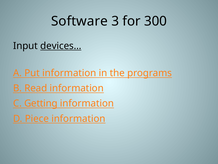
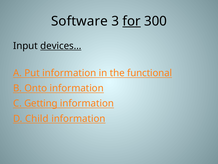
for underline: none -> present (132, 21)
programs: programs -> functional (150, 73)
Read: Read -> Onto (36, 88)
Piece: Piece -> Child (37, 118)
